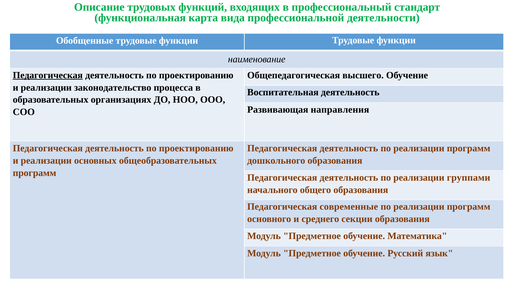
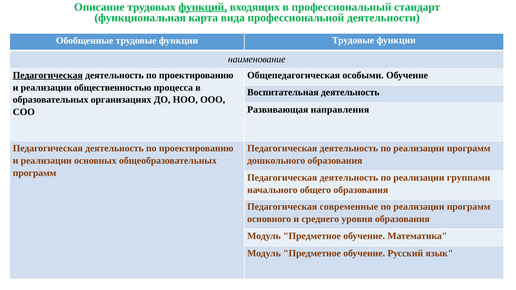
функций underline: none -> present (203, 7)
высшего: высшего -> особыми (363, 75)
законодательство: законодательство -> общественностью (113, 88)
секции: секции -> уровня (357, 219)
